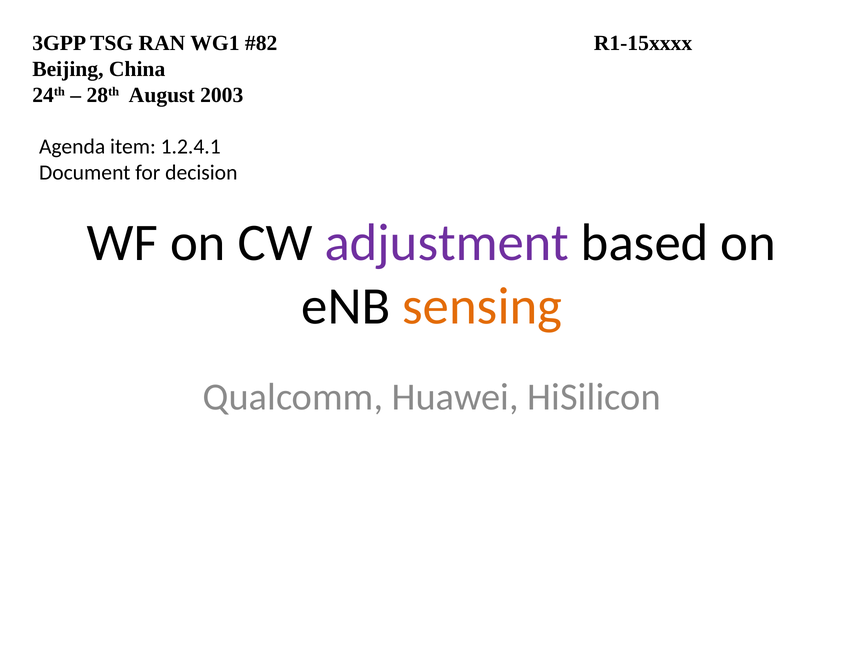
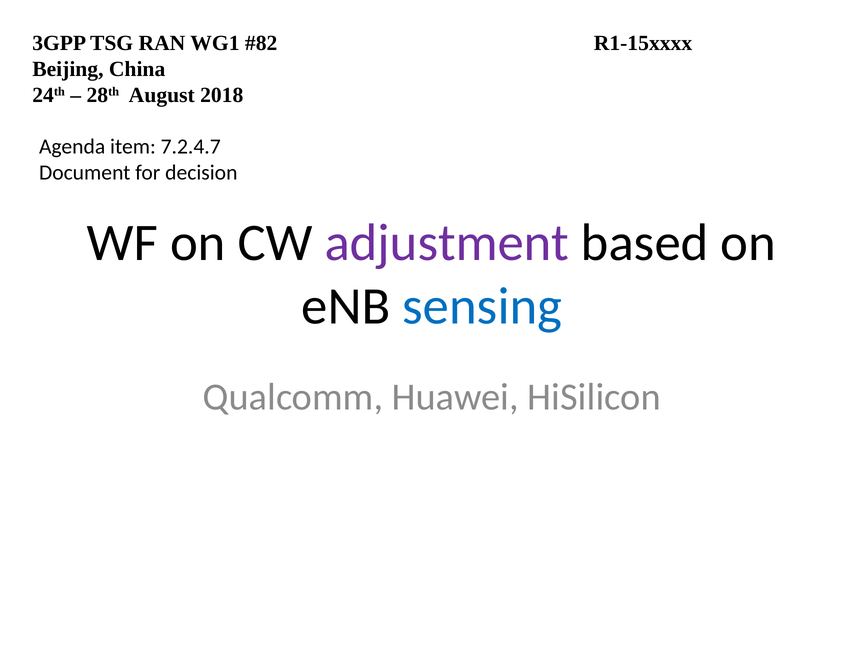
2003: 2003 -> 2018 (222, 95)
1.2.4.1: 1.2.4.1 -> 7.2.4.7 (191, 147)
sensing colour: orange -> blue (482, 306)
